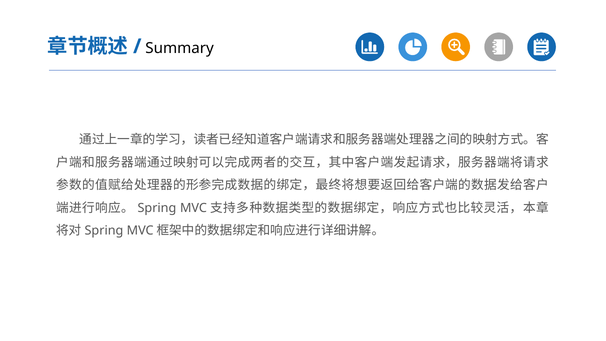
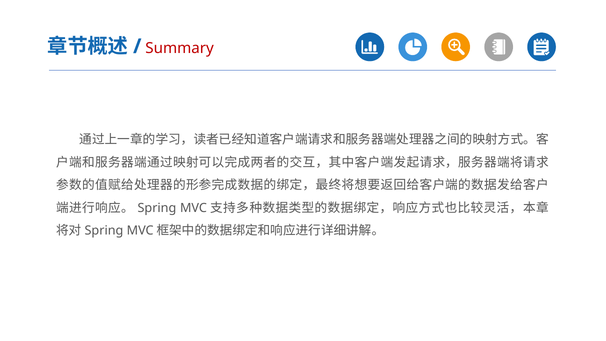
Summary colour: black -> red (180, 48)
